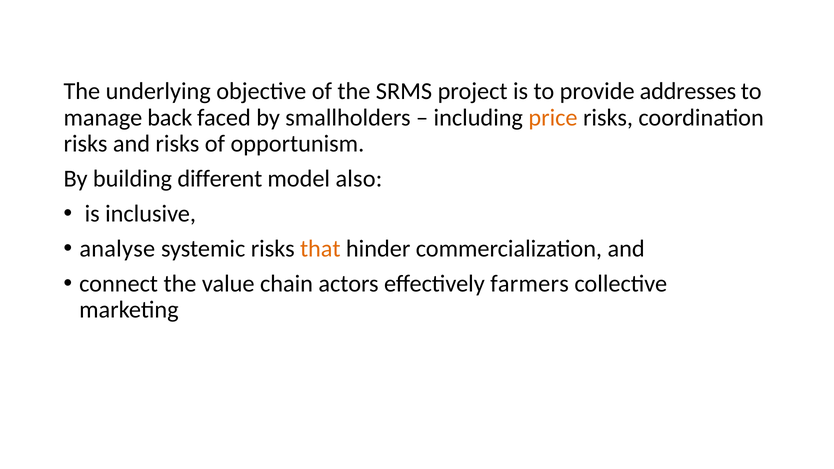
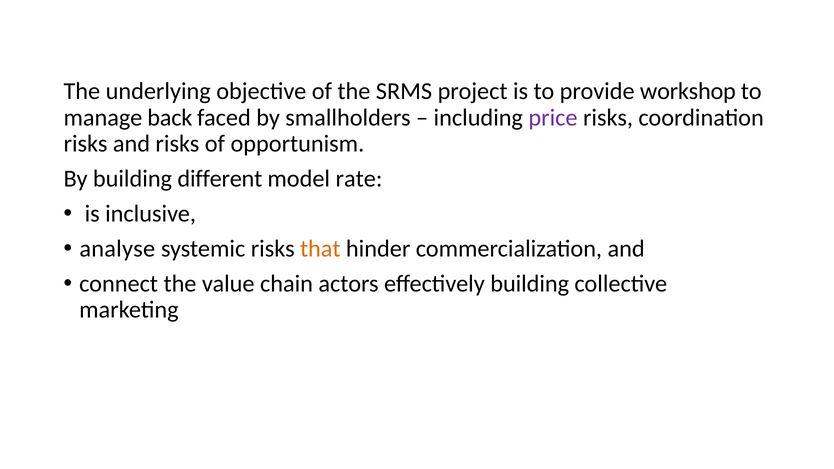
addresses: addresses -> workshop (688, 91)
price colour: orange -> purple (553, 118)
also: also -> rate (359, 179)
effectively farmers: farmers -> building (530, 284)
